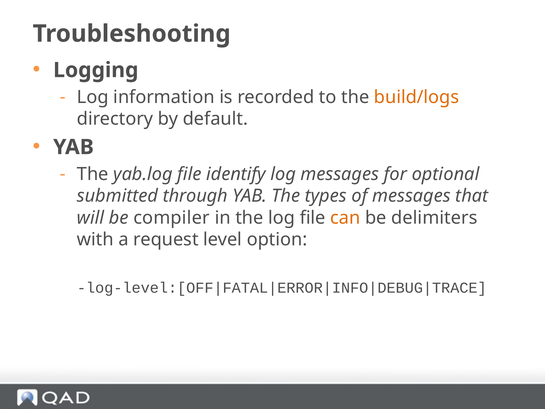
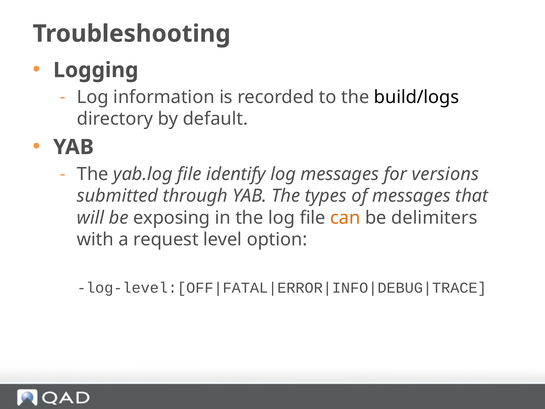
build/logs colour: orange -> black (417, 97)
optional: optional -> versions (445, 174)
compiler: compiler -> exposing (172, 218)
